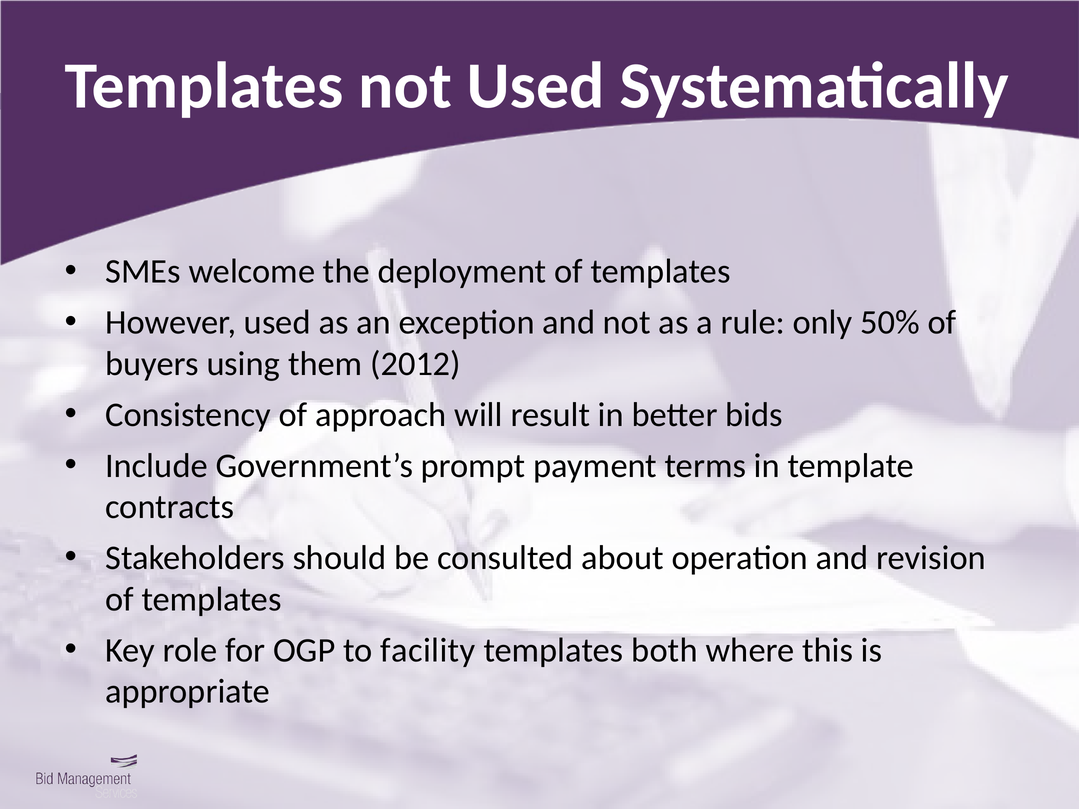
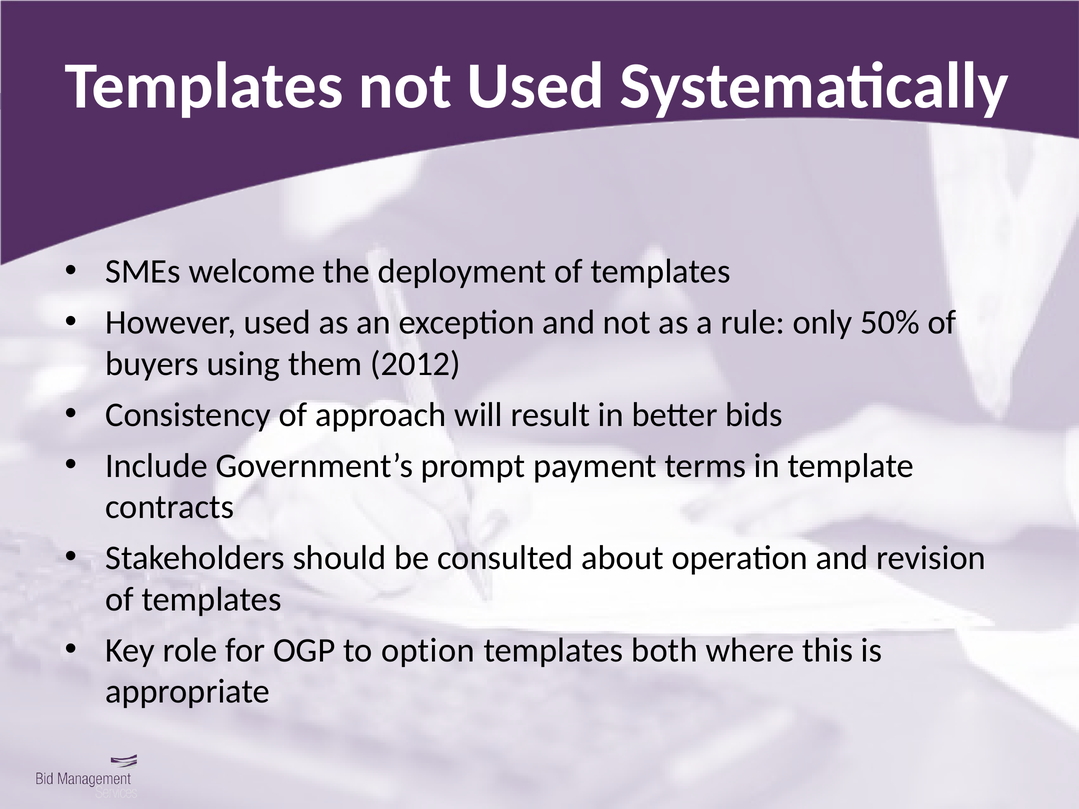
facility: facility -> option (428, 650)
